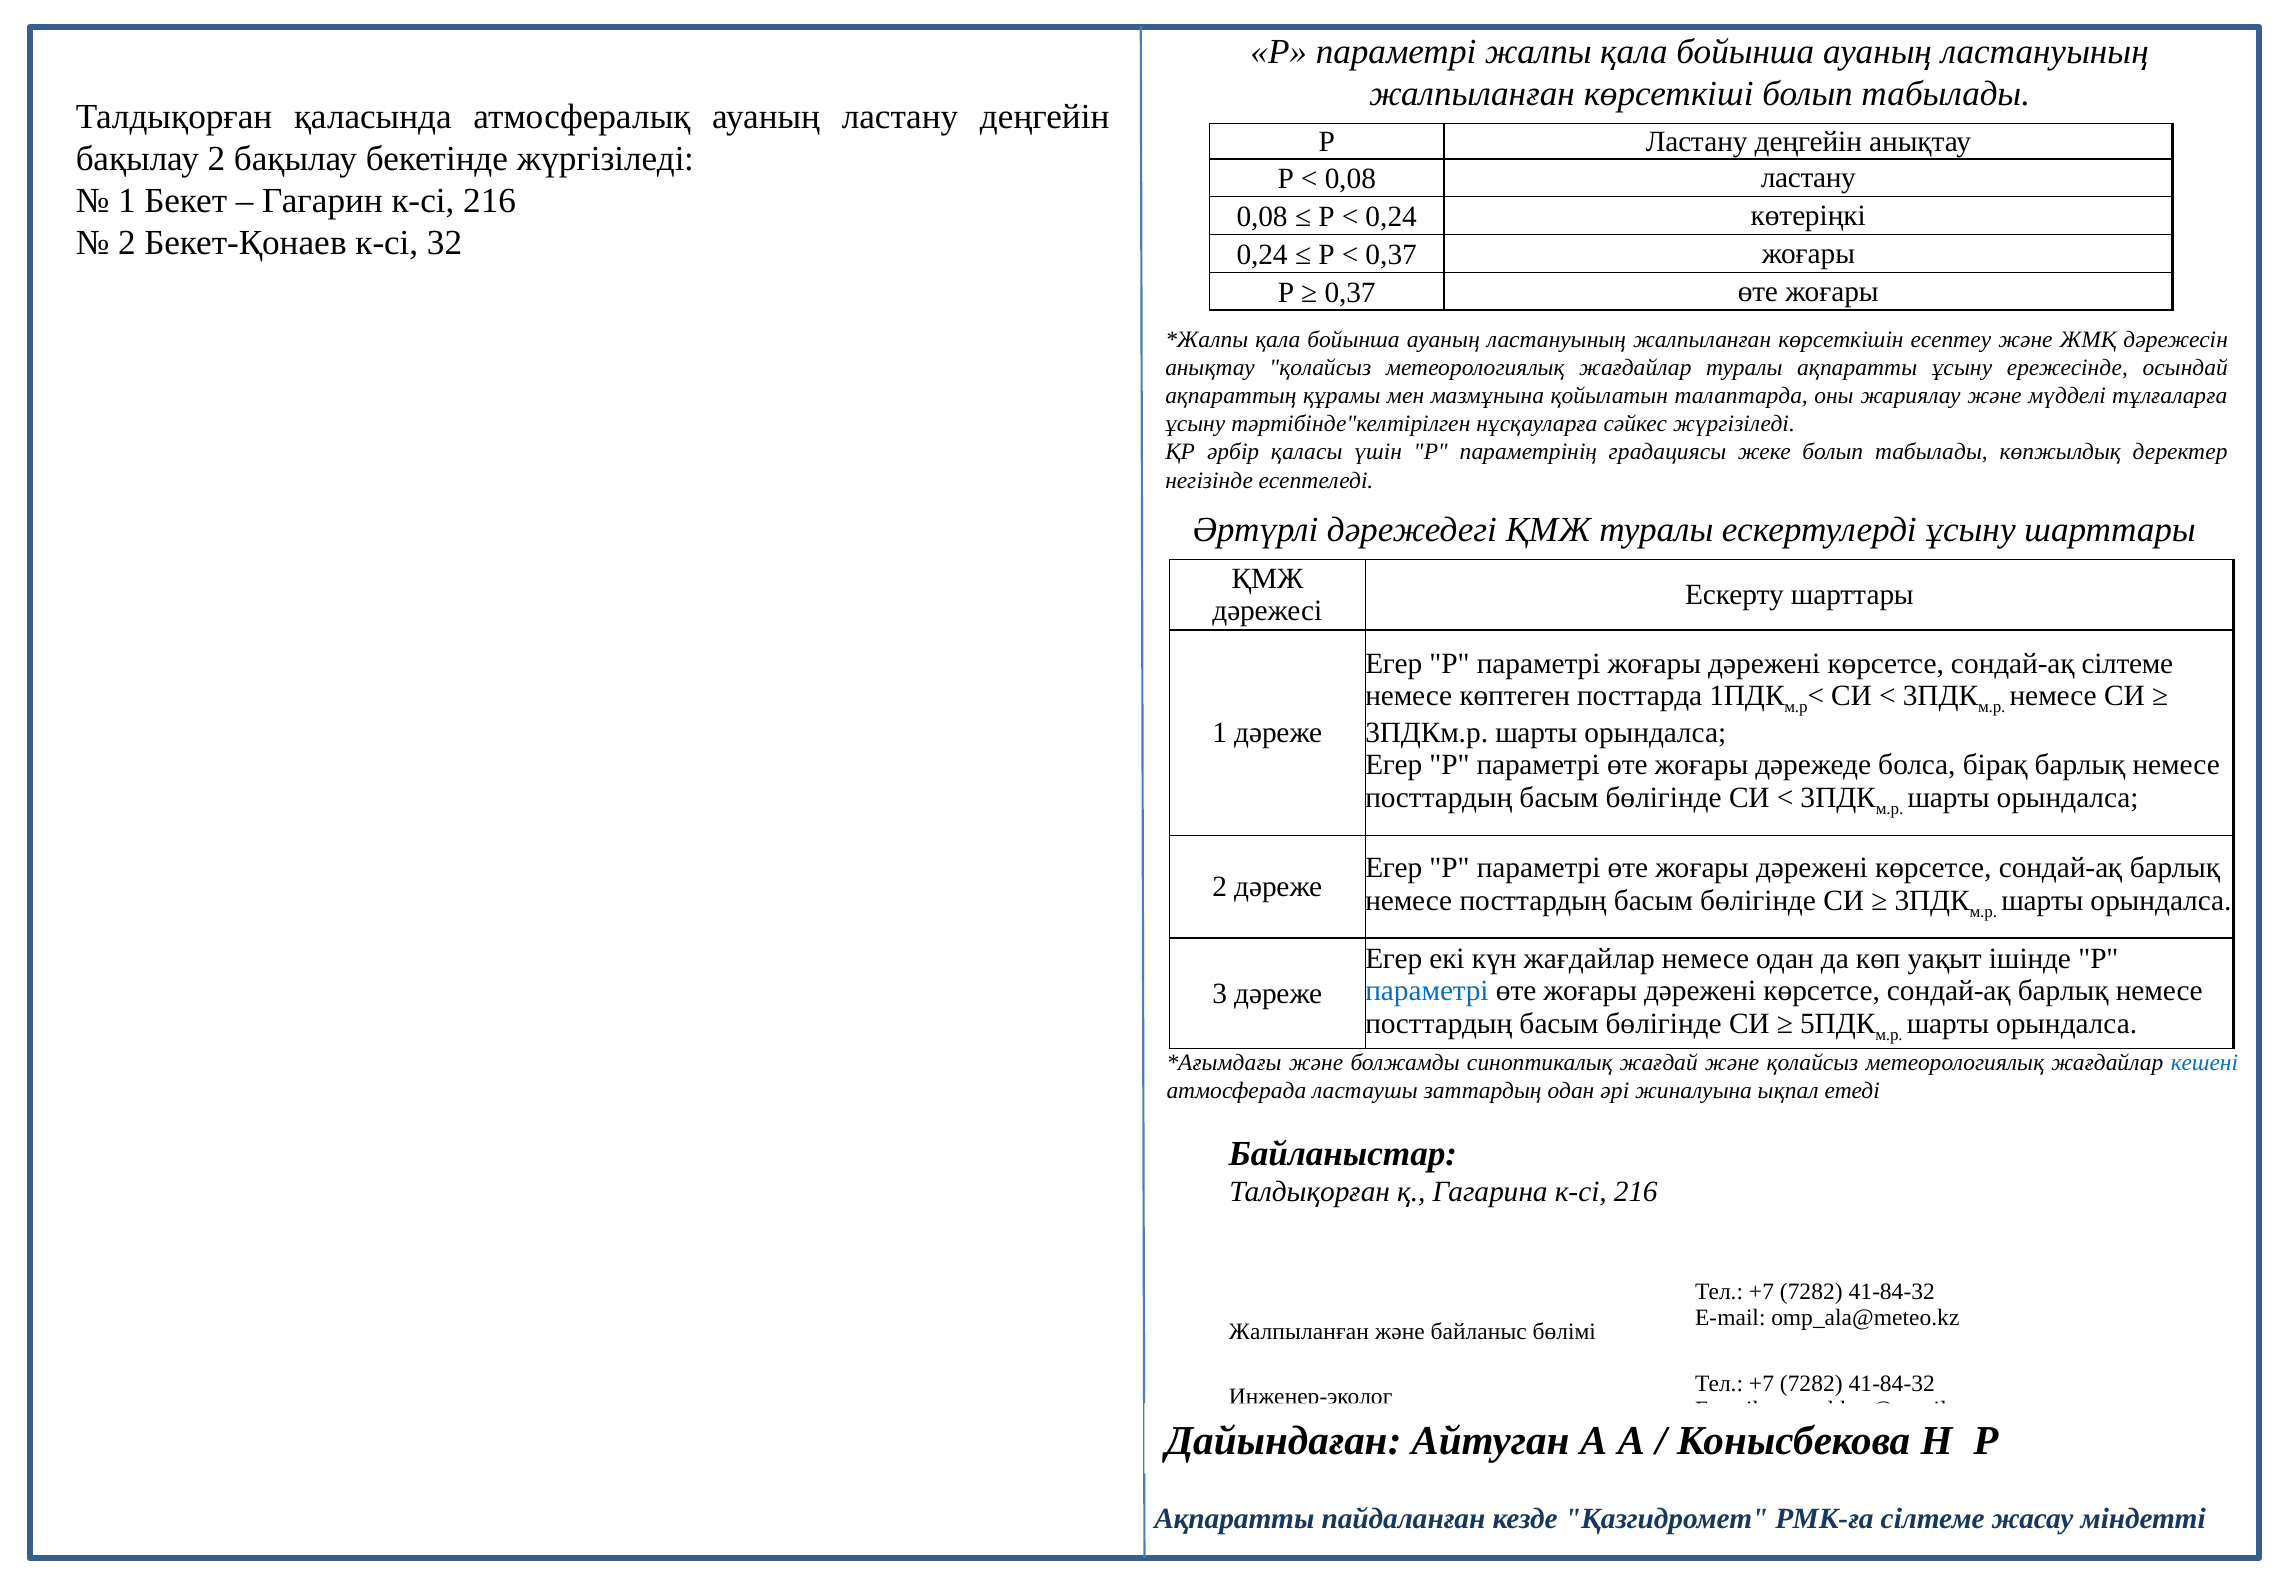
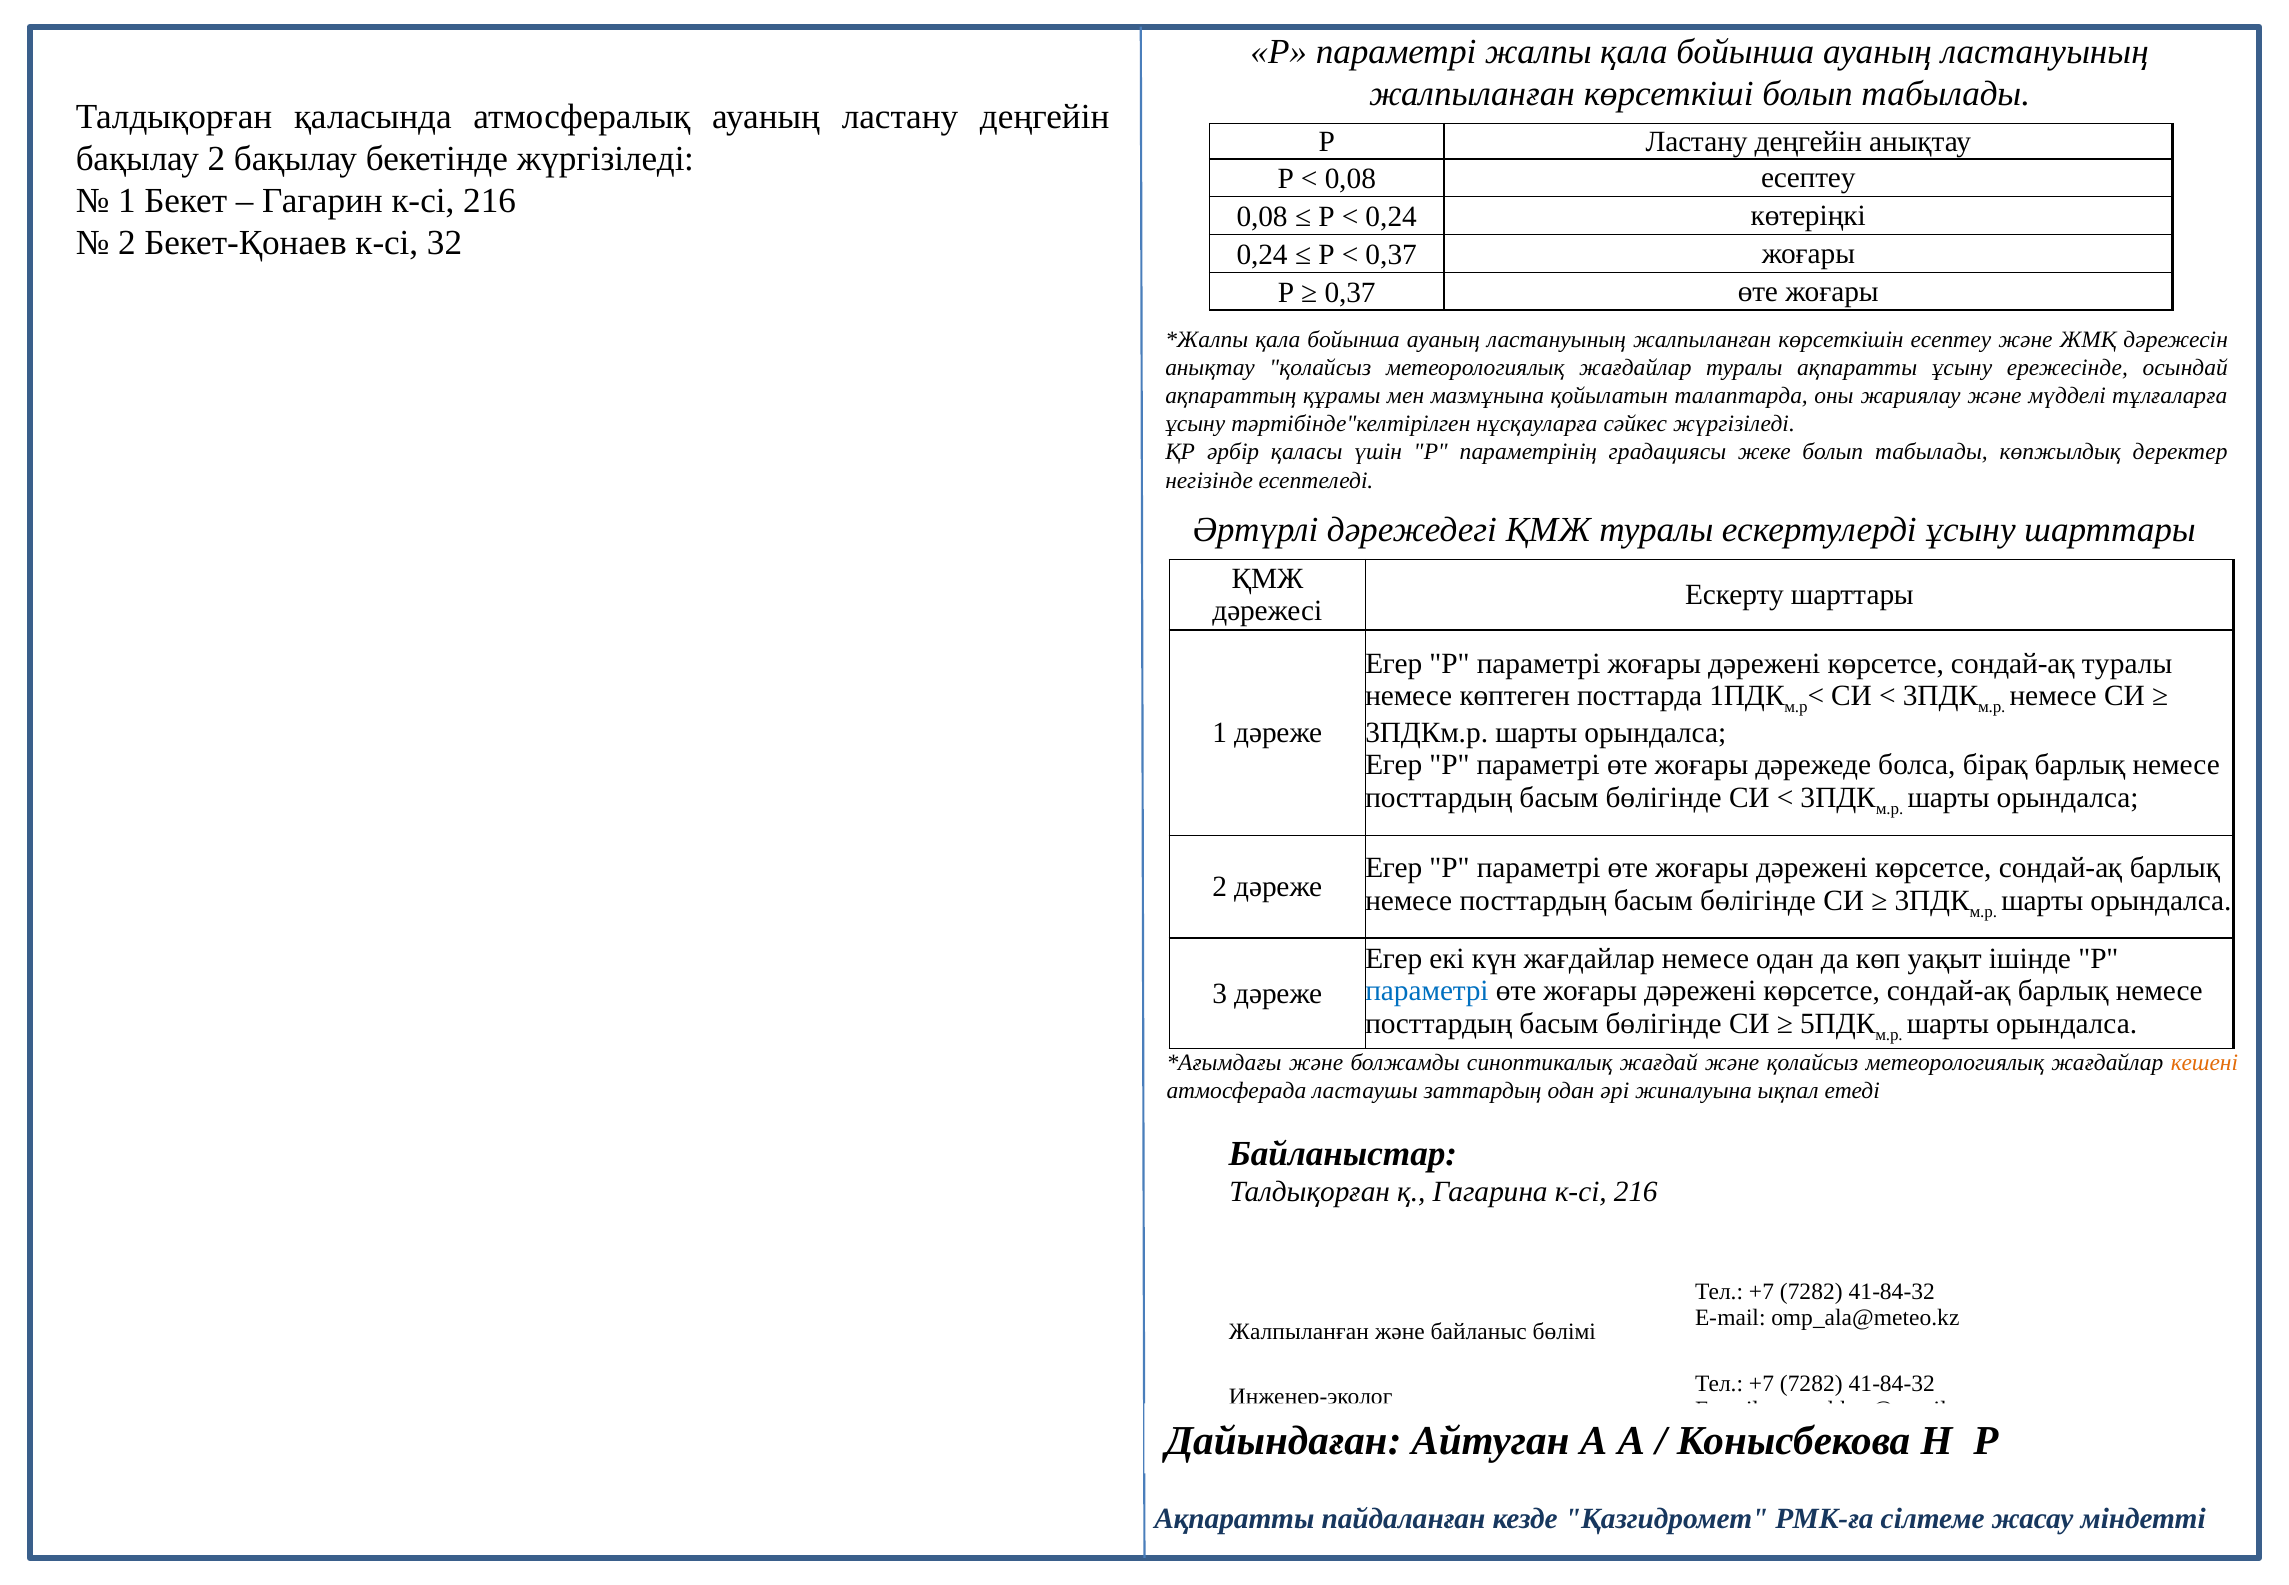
0,08 ластану: ластану -> есептеу (1808, 178)
сондай-ақ сілтеме: сілтеме -> туралы (2127, 663)
кешені colour: blue -> orange (2204, 1062)
